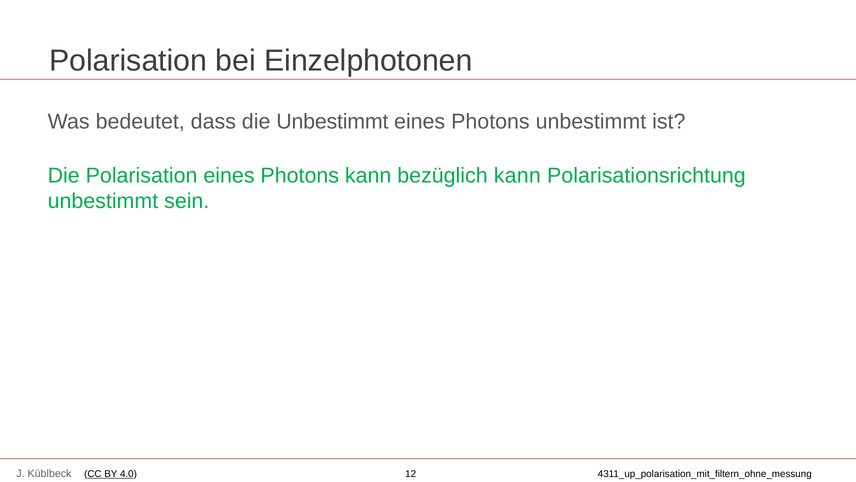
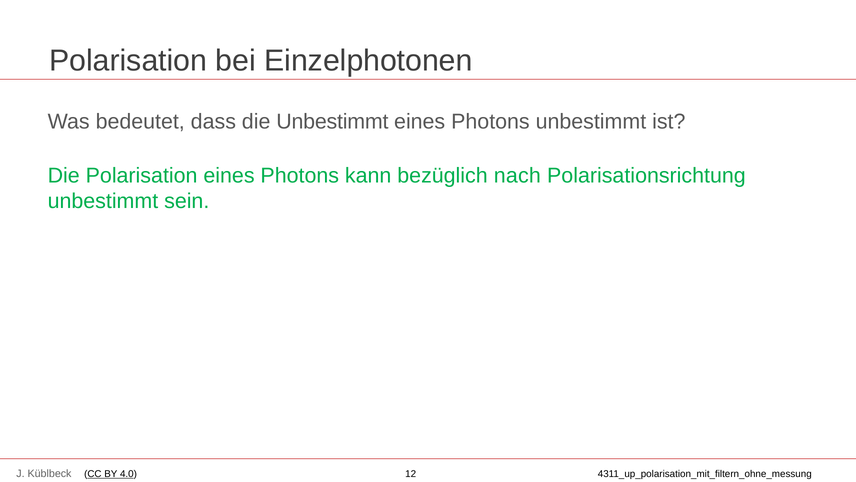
bezüglich kann: kann -> nach (517, 175)
